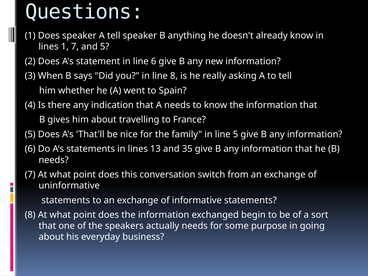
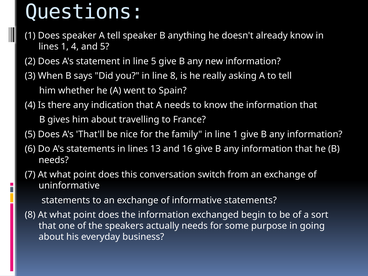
1 7: 7 -> 4 (75, 47)
line 6: 6 -> 5 (154, 61)
line 5: 5 -> 1 (236, 134)
35: 35 -> 16 (187, 149)
